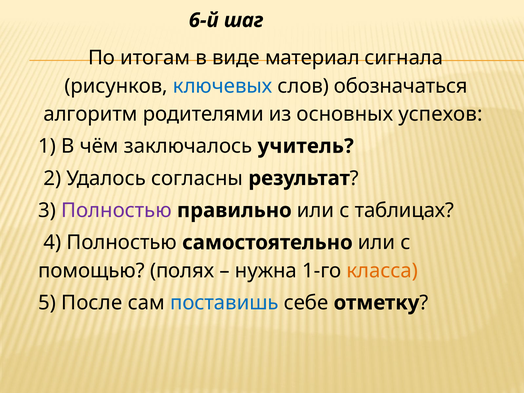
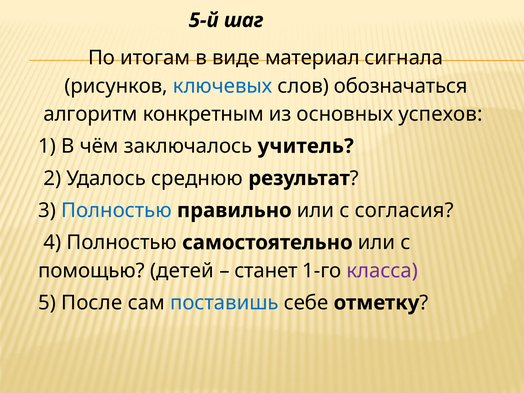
6-й: 6-й -> 5-й (204, 20)
родителями: родителями -> конкретным (203, 114)
согласны: согласны -> среднюю (197, 178)
Полностью colour: purple -> blue (116, 210)
таблицах: таблицах -> согласия (404, 210)
полях: полях -> детей (182, 271)
нужна: нужна -> станет (266, 271)
класса colour: orange -> purple (382, 271)
